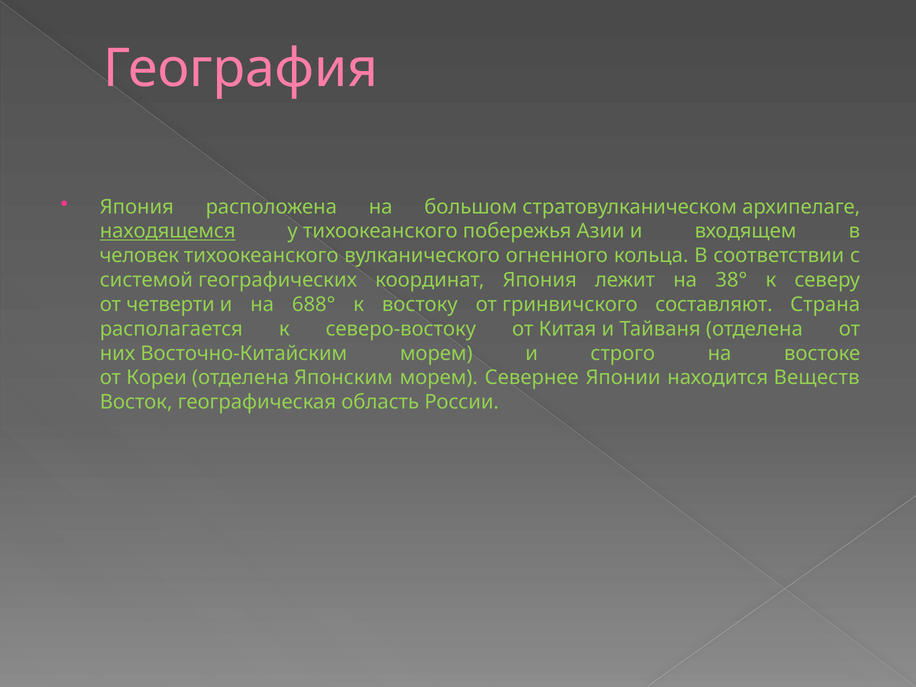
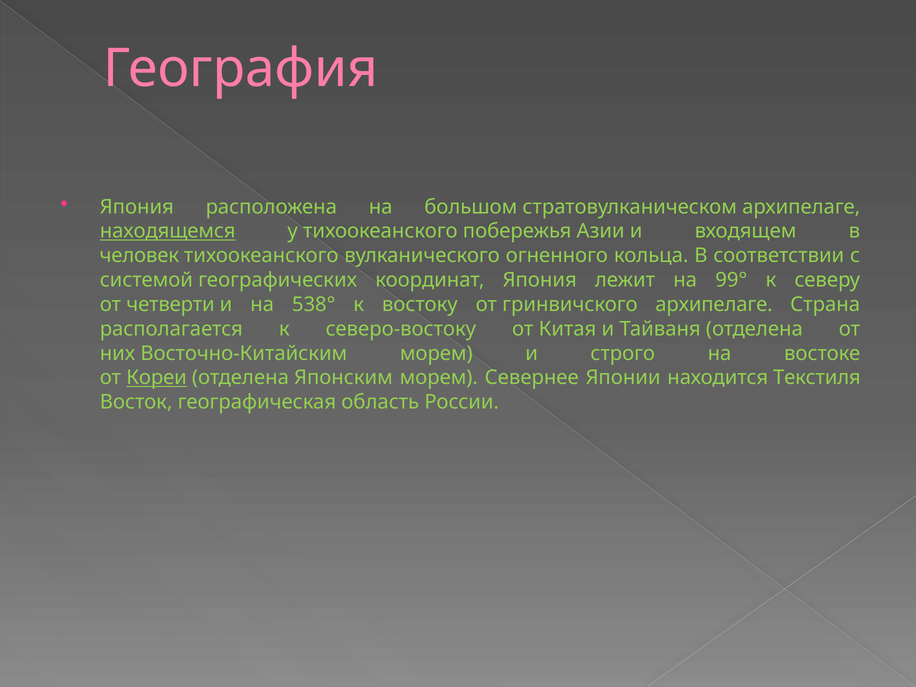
38°: 38° -> 99° (731, 280)
688°: 688° -> 538° (314, 304)
гринвичского составляют: составляют -> архипелаге (714, 304)
Кореи underline: none -> present (157, 378)
Веществ: Веществ -> Текстиля (817, 378)
